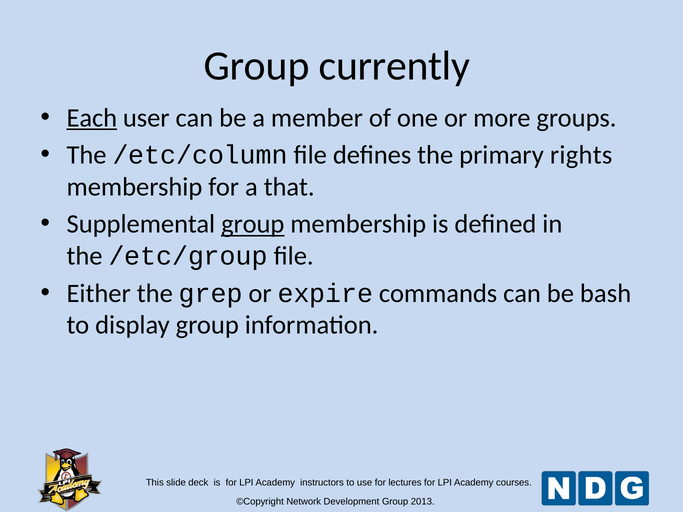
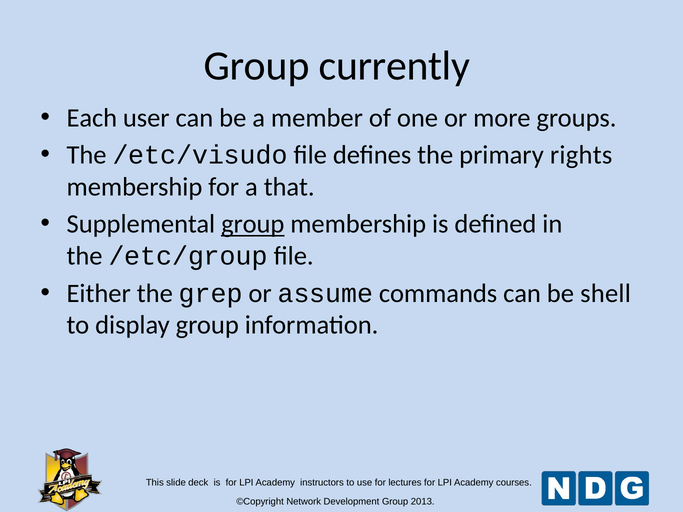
Each underline: present -> none (92, 118)
/etc/column: /etc/column -> /etc/visudo (200, 155)
expire: expire -> assume (325, 293)
bash: bash -> shell (606, 293)
